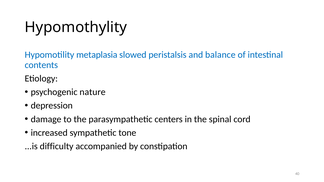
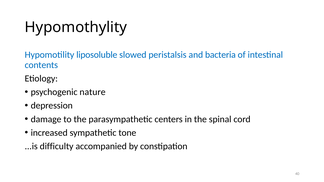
metaplasia: metaplasia -> liposoluble (97, 55)
balance: balance -> bacteria (220, 55)
